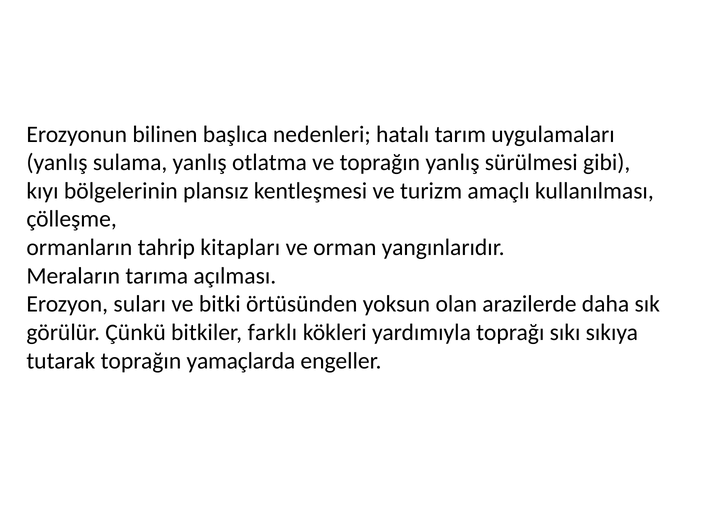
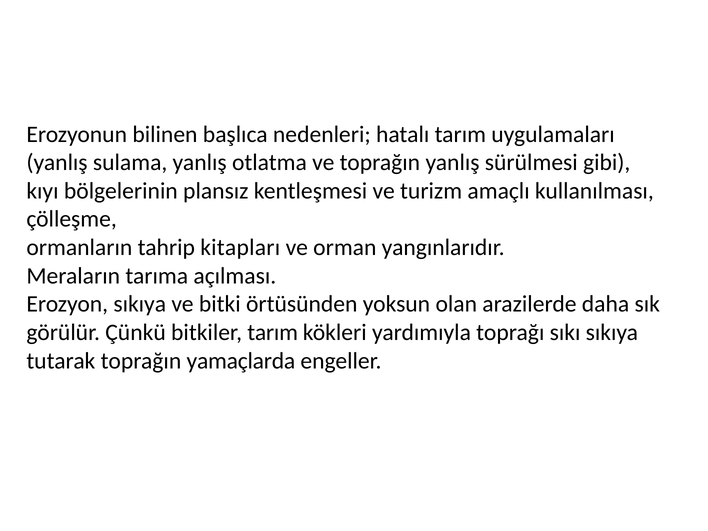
Erozyon suları: suları -> sıkıya (140, 304)
bitkiler farklı: farklı -> tarım (273, 332)
